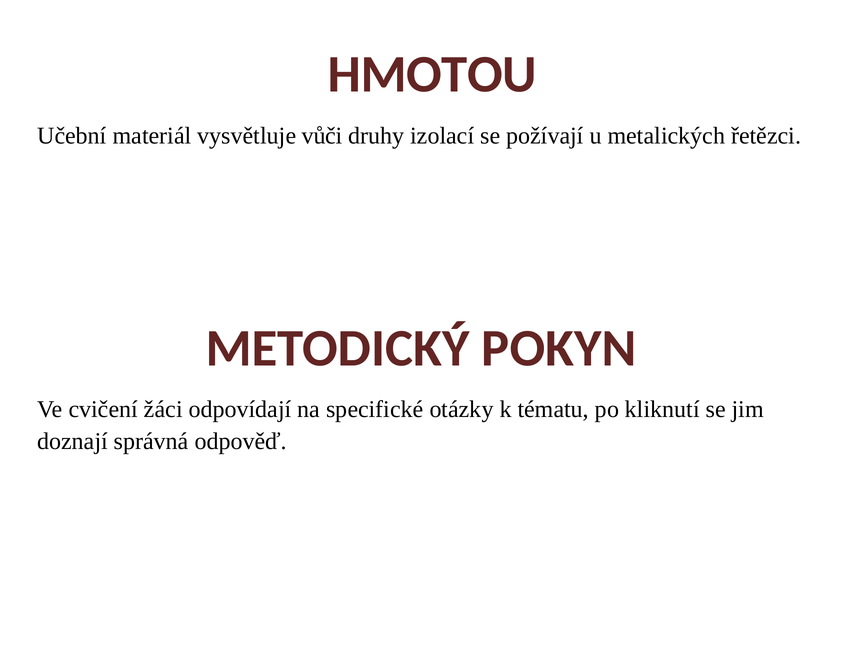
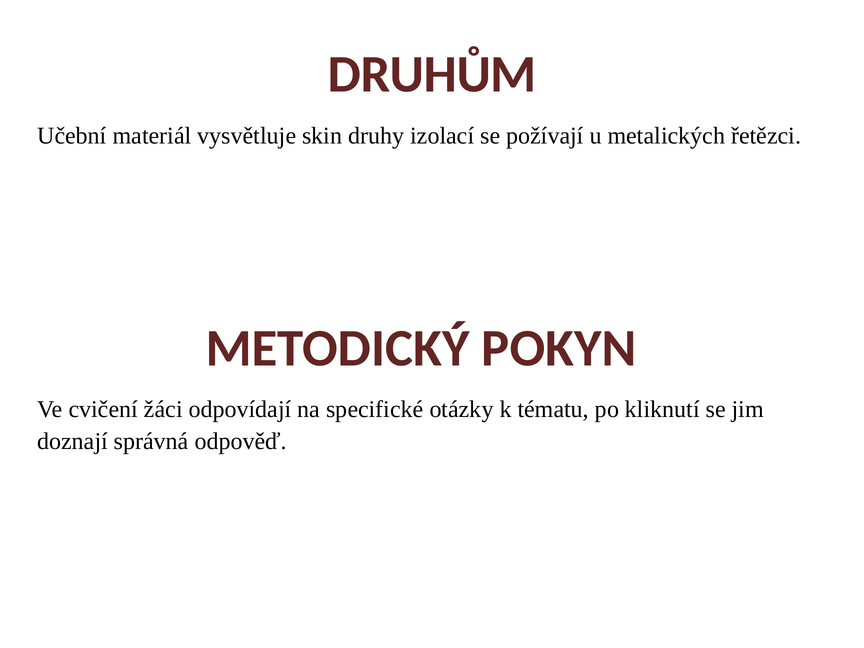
HMOTOU: HMOTOU -> DRUHŮM (432, 74)
vůči: vůči -> skin (322, 136)
